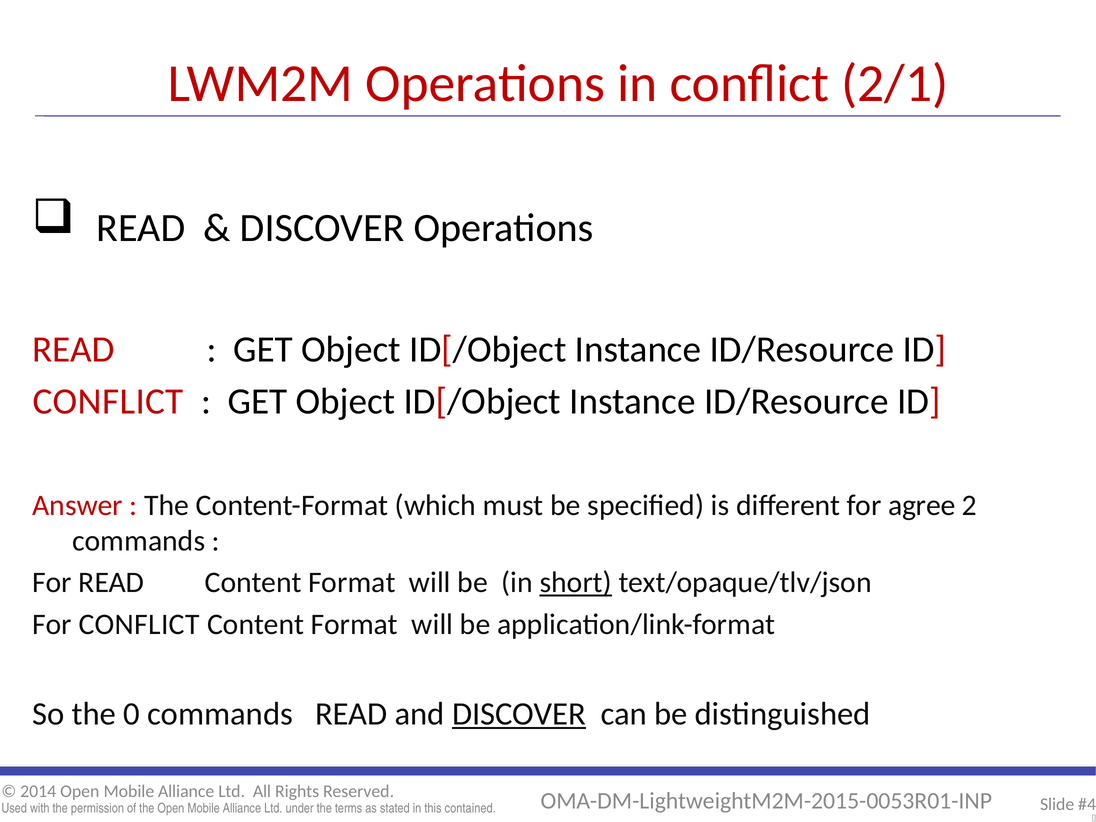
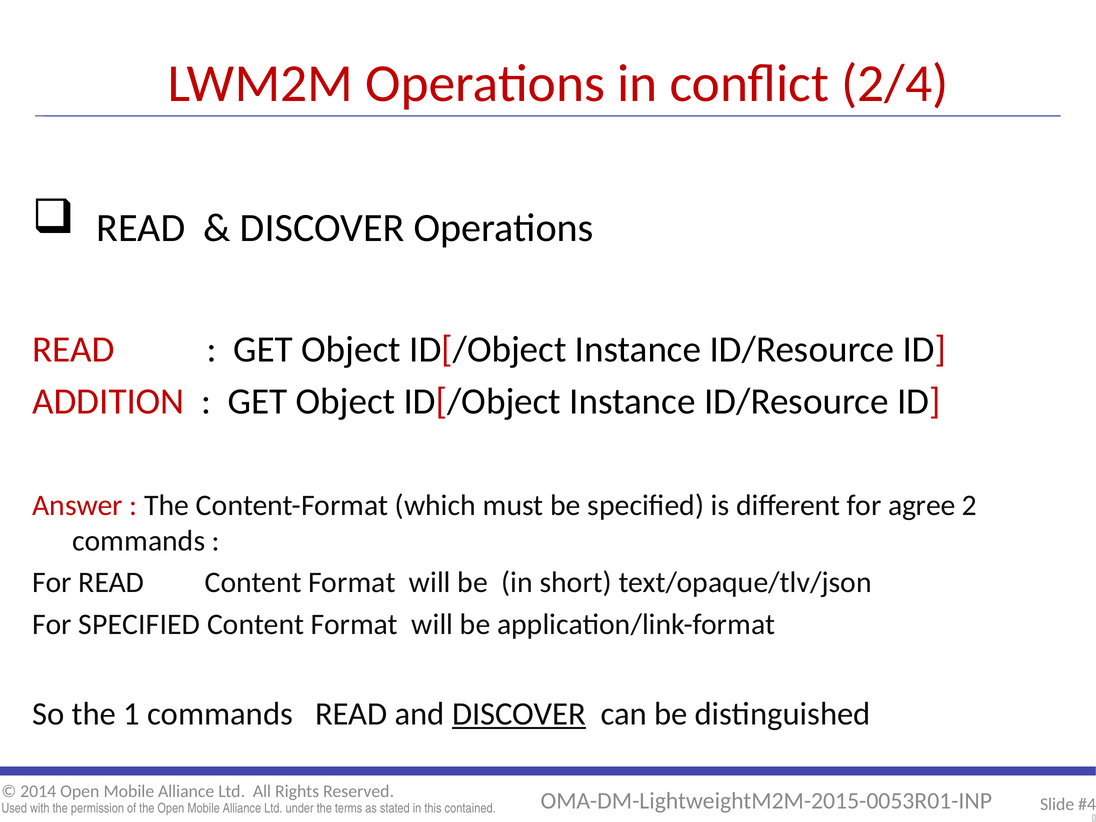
2/1: 2/1 -> 2/4 (895, 83)
CONFLICT: CONFLICT -> ADDITION (108, 402)
short underline: present -> none (576, 583)
For CONFLICT: CONFLICT -> SPECIFIED (139, 625)
0: 0 -> 1 (132, 714)
